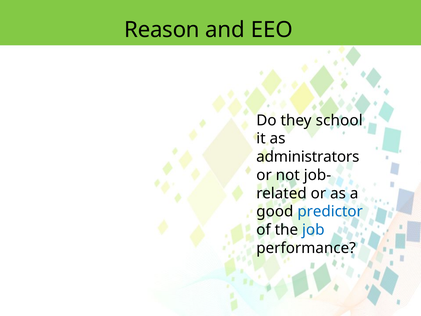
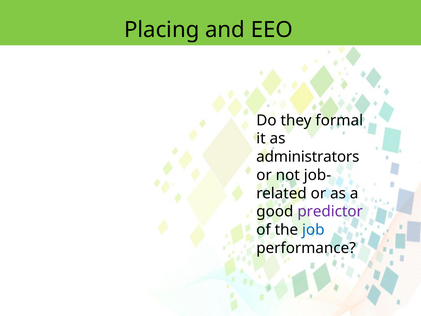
Reason: Reason -> Placing (162, 30)
school: school -> formal (339, 120)
predictor colour: blue -> purple (330, 211)
